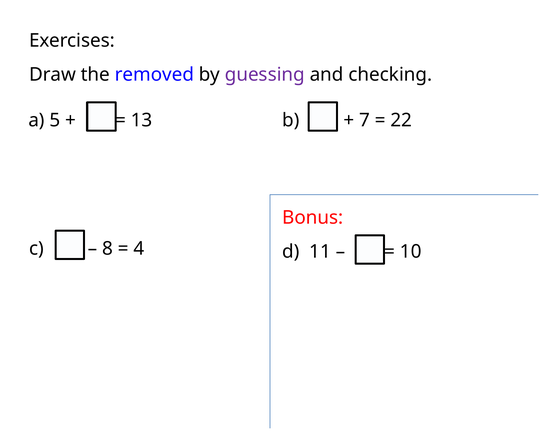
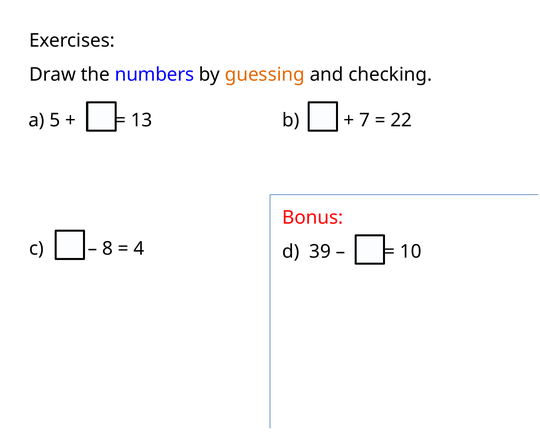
removed: removed -> numbers (155, 74)
guessing colour: purple -> orange (265, 74)
11: 11 -> 39 (320, 251)
